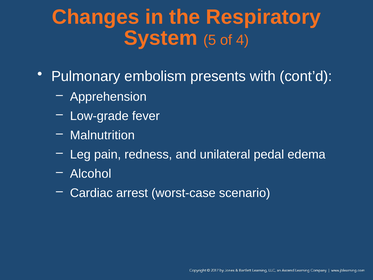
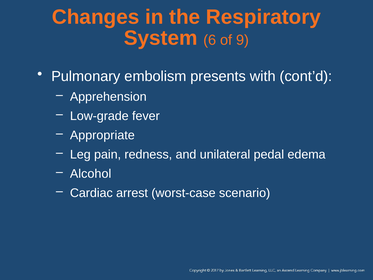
5: 5 -> 6 (210, 40)
4: 4 -> 9 (243, 40)
Malnutrition: Malnutrition -> Appropriate (102, 135)
